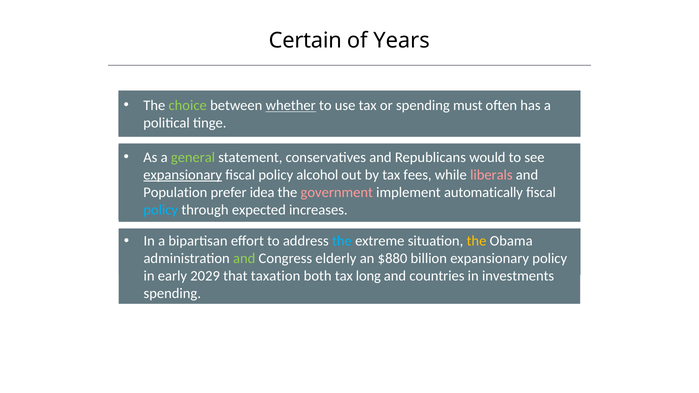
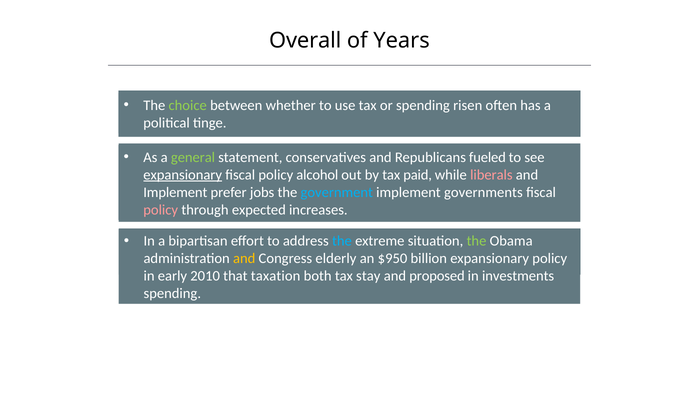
Certain: Certain -> Overall (305, 41)
whether underline: present -> none (291, 106)
must: must -> risen (468, 106)
would: would -> fueled (487, 157)
fees: fees -> paid (418, 175)
Population: Population -> Implement (175, 192)
idea: idea -> jobs (262, 192)
government colour: pink -> light blue (337, 192)
automatically: automatically -> governments (483, 192)
policy colour: light blue -> pink (161, 210)
the colour: yellow -> light green (477, 241)
and colour: light green -> yellow (244, 259)
$880: $880 -> $950 (393, 259)
2029: 2029 -> 2010 (205, 276)
long: long -> stay (368, 276)
countries: countries -> proposed (437, 276)
